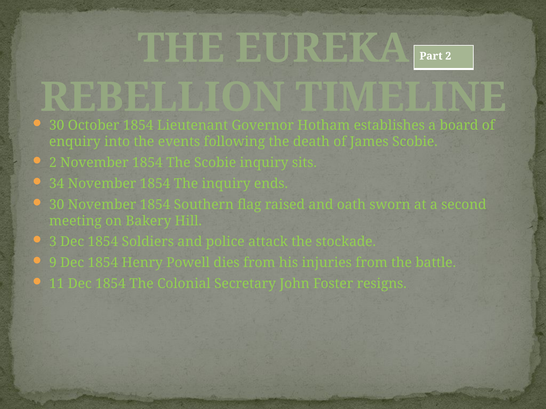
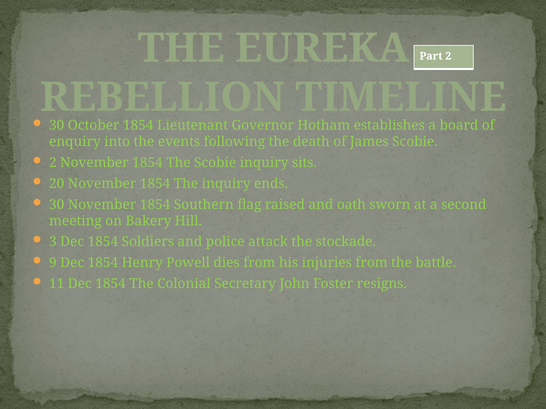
34: 34 -> 20 (57, 184)
